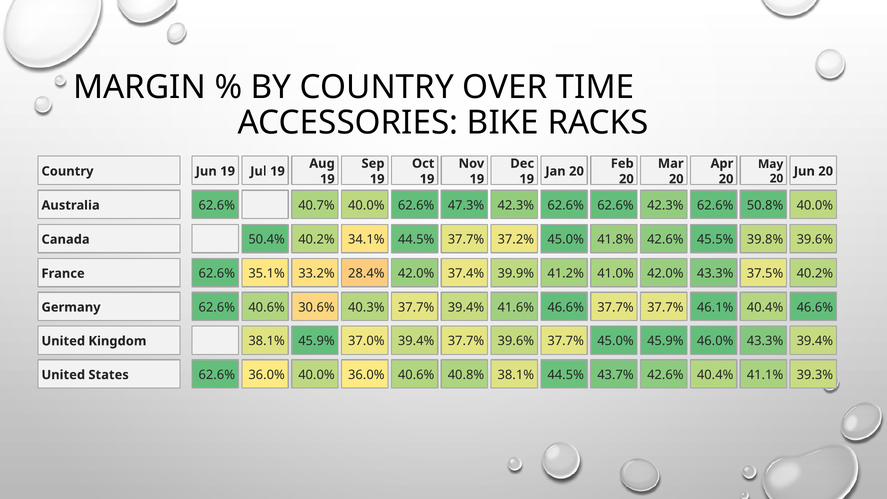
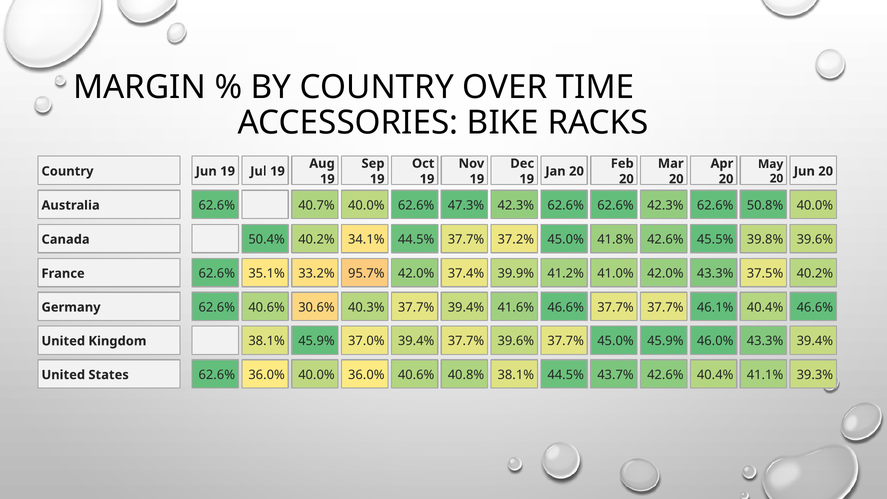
28.4%: 28.4% -> 95.7% (366, 273)
